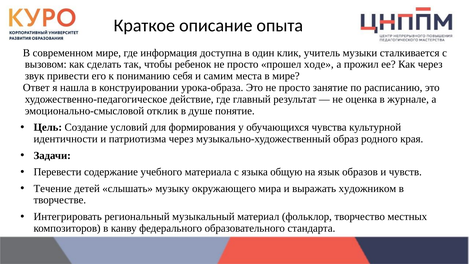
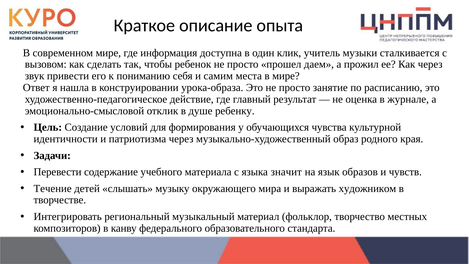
ходе: ходе -> даем (319, 64)
понятие: понятие -> ребенку (235, 111)
общую: общую -> значит (286, 172)
